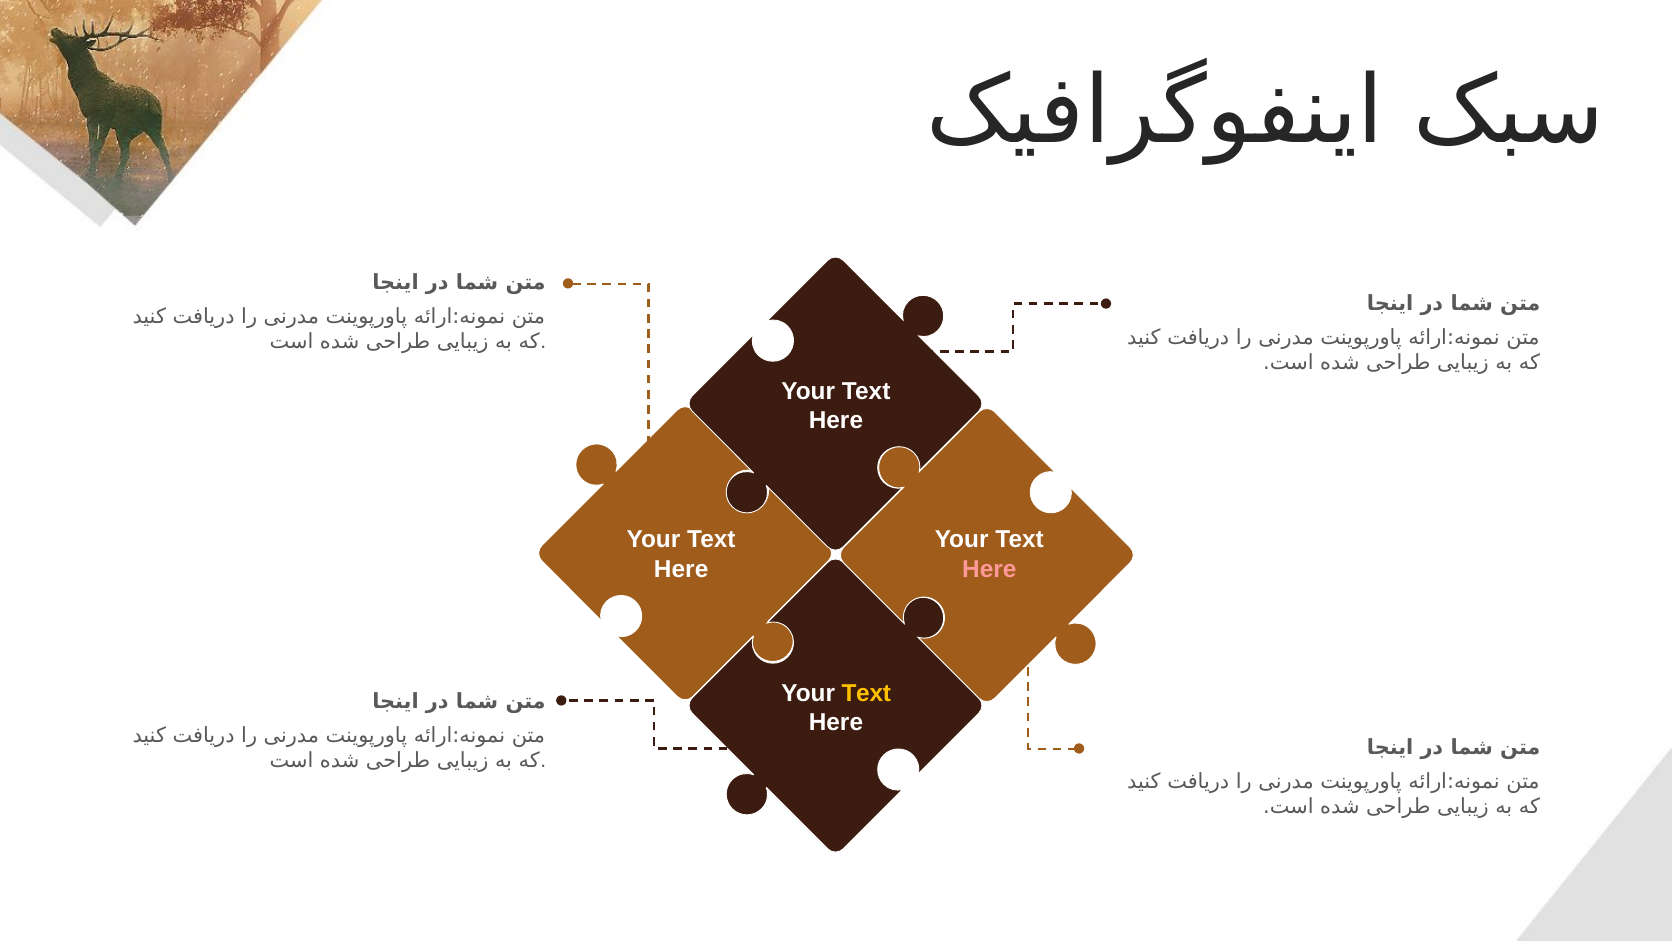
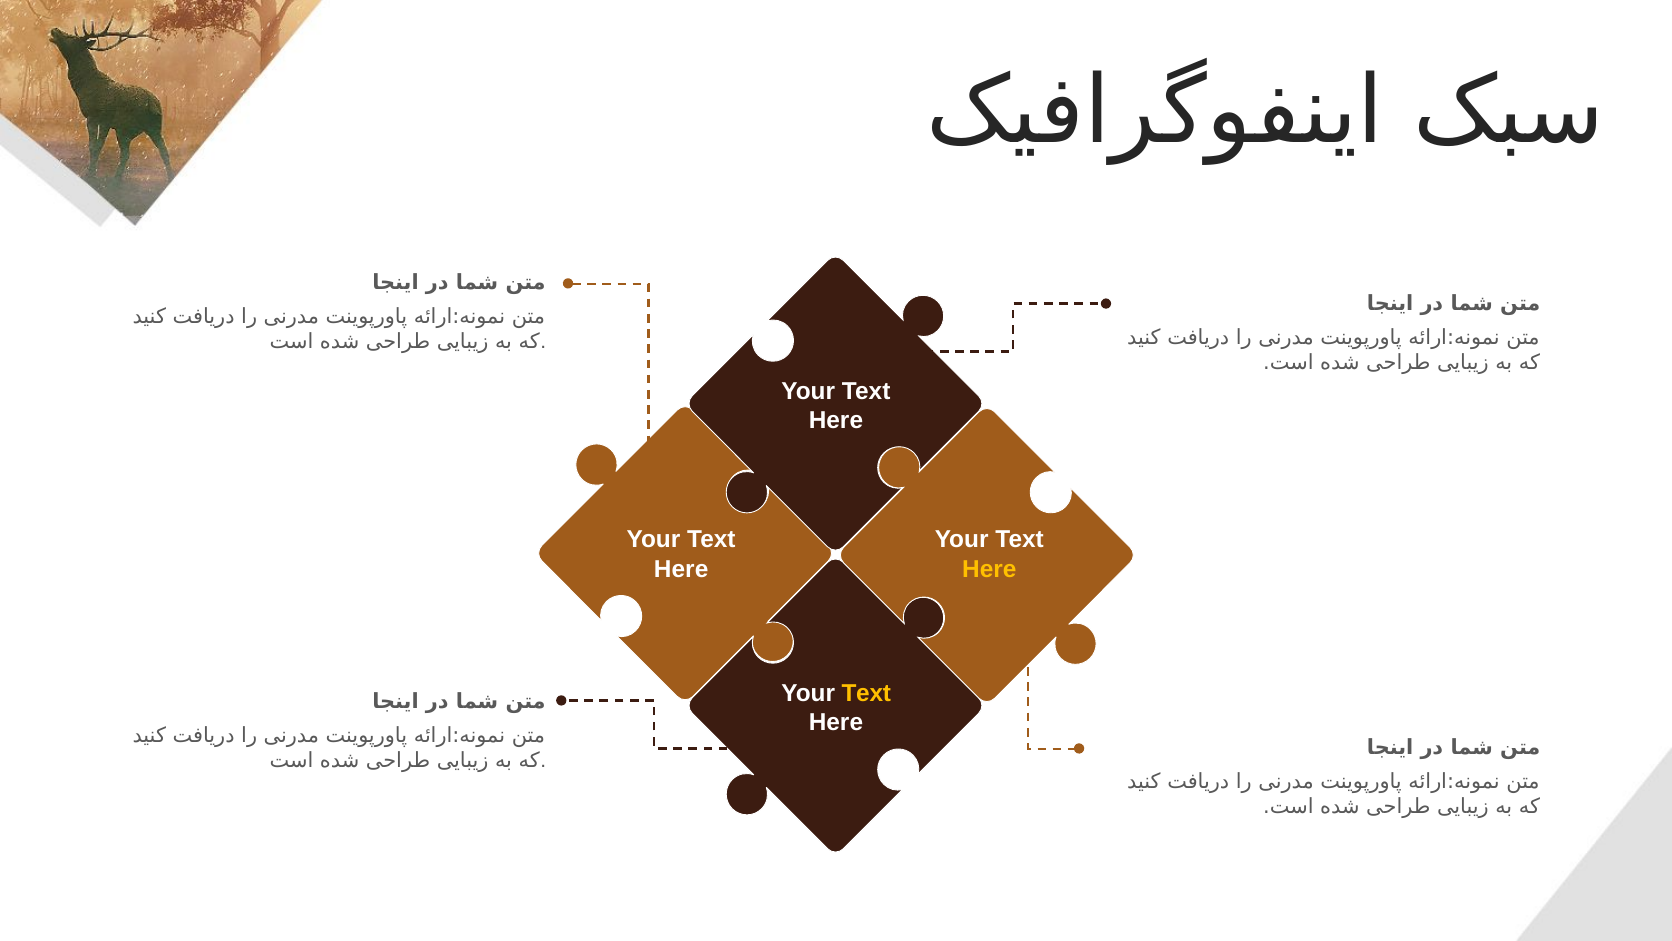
Here colour: pink -> yellow (989, 569)
